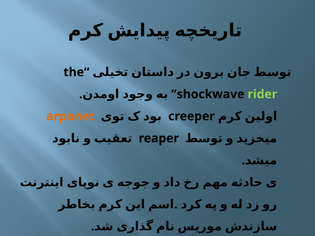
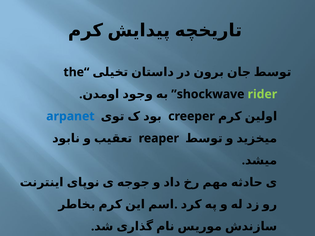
arpanet colour: orange -> blue (70, 116)
